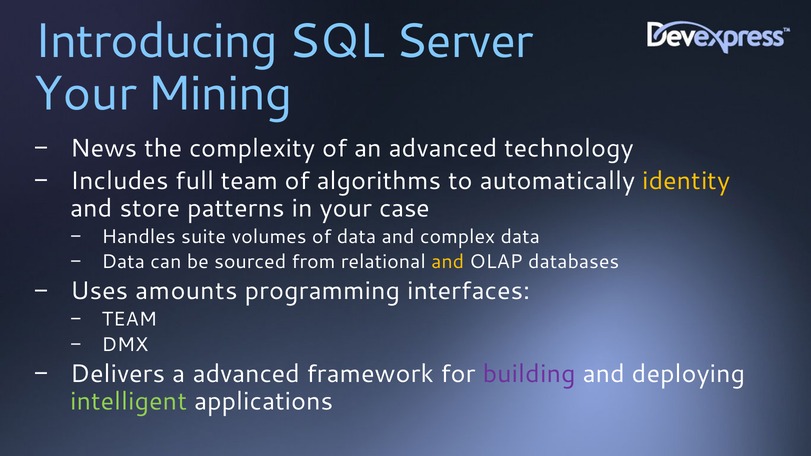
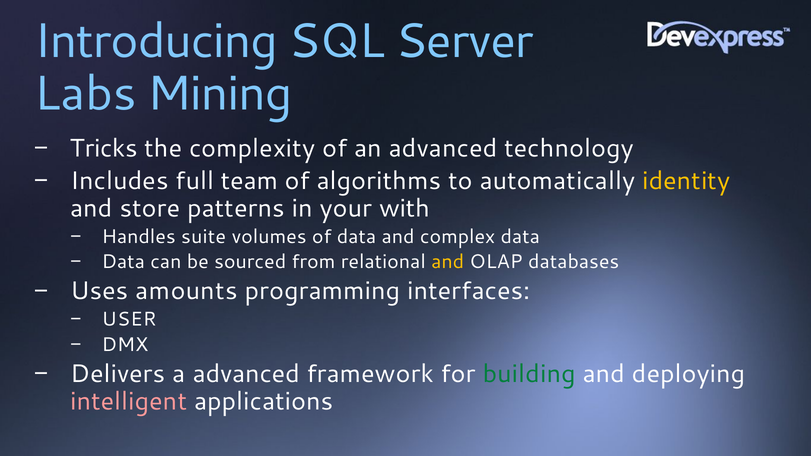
Your: Your -> Labs (85, 94)
News: News -> Tricks (104, 148)
case: case -> with (405, 208)
TEAM: TEAM -> USER (129, 320)
building colour: purple -> green (529, 374)
intelligent colour: light green -> pink (129, 402)
